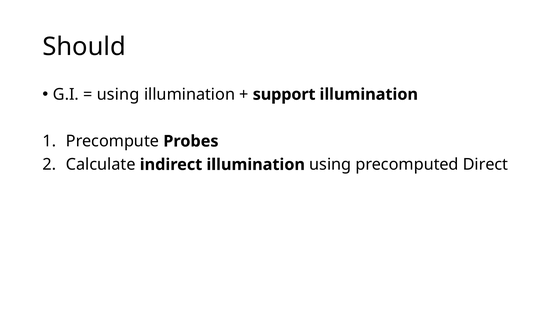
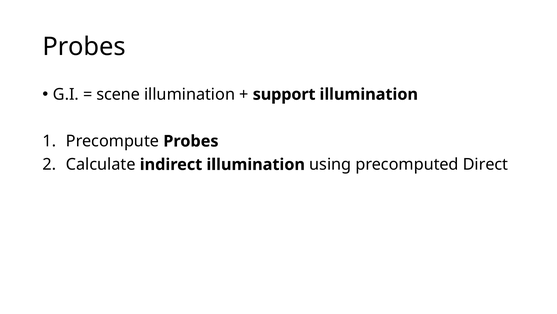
Should: Should -> Probes (84, 47)
using: using -> scene (118, 94)
